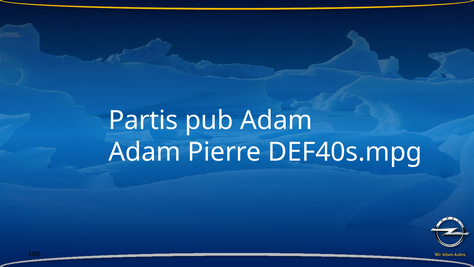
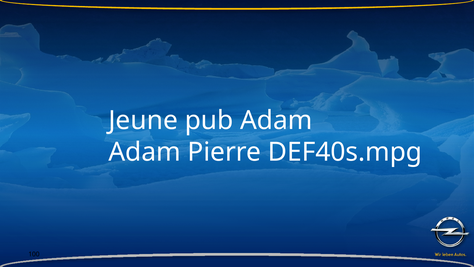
Partis: Partis -> Jeune (143, 120)
